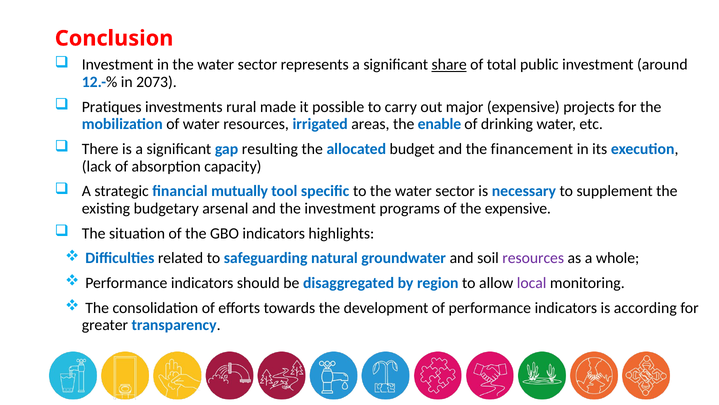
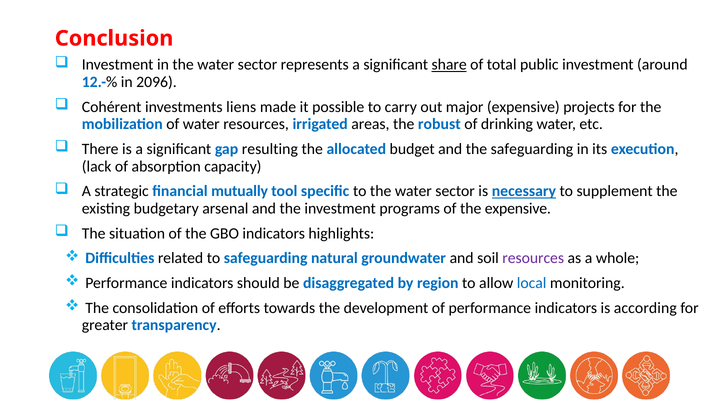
2073: 2073 -> 2096 (157, 82)
Pratiques: Pratiques -> Cohérent (112, 107)
rural: rural -> liens (241, 107)
enable: enable -> robust (439, 124)
the financement: financement -> safeguarding (532, 149)
necessary underline: none -> present (524, 191)
local colour: purple -> blue (532, 283)
